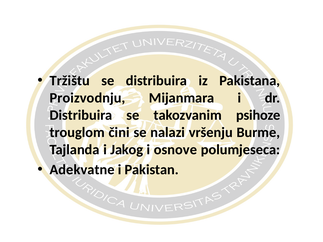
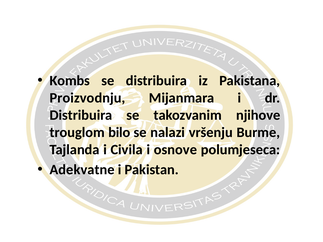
Tržištu: Tržištu -> Kombs (70, 81)
psihoze: psihoze -> njihove (258, 115)
čini: čini -> bilo (119, 132)
Jakog: Jakog -> Civila (127, 150)
